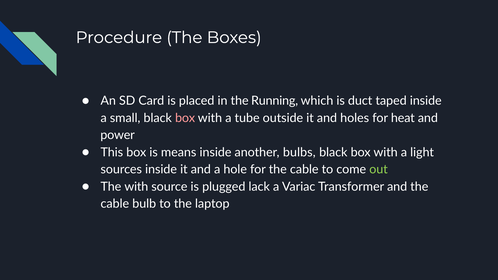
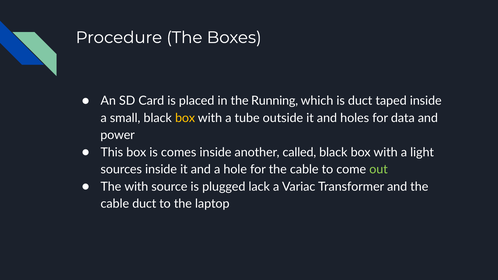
box colour: pink -> yellow (185, 118)
heat: heat -> data (403, 118)
means: means -> comes (179, 152)
bulbs: bulbs -> called (299, 152)
cable bulb: bulb -> duct (144, 204)
